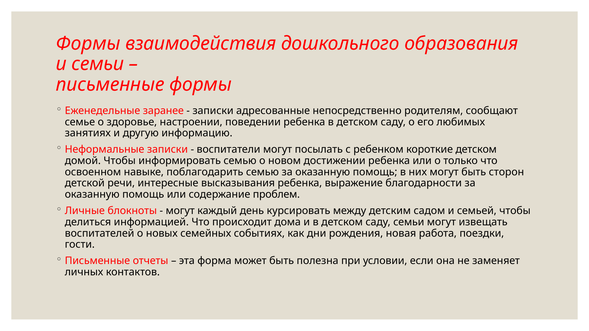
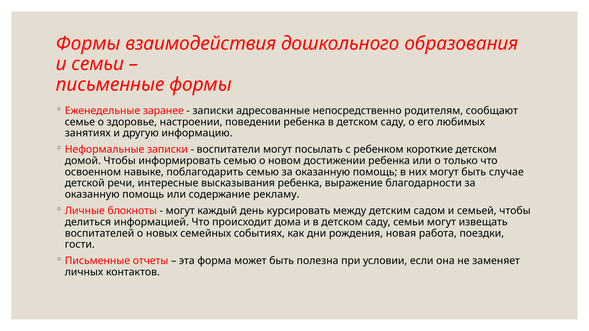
сторон: сторон -> случае (506, 172)
проблем: проблем -> рекламу (276, 195)
